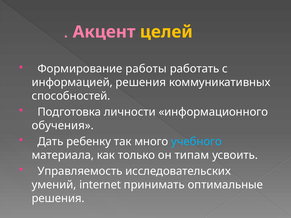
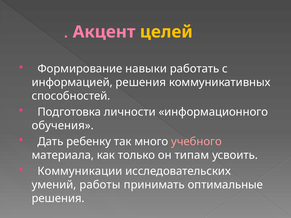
работы: работы -> навыки (146, 69)
учебного colour: light blue -> pink (197, 142)
Управляемость: Управляемость -> Коммуникации (80, 171)
internet: internet -> работы (100, 185)
